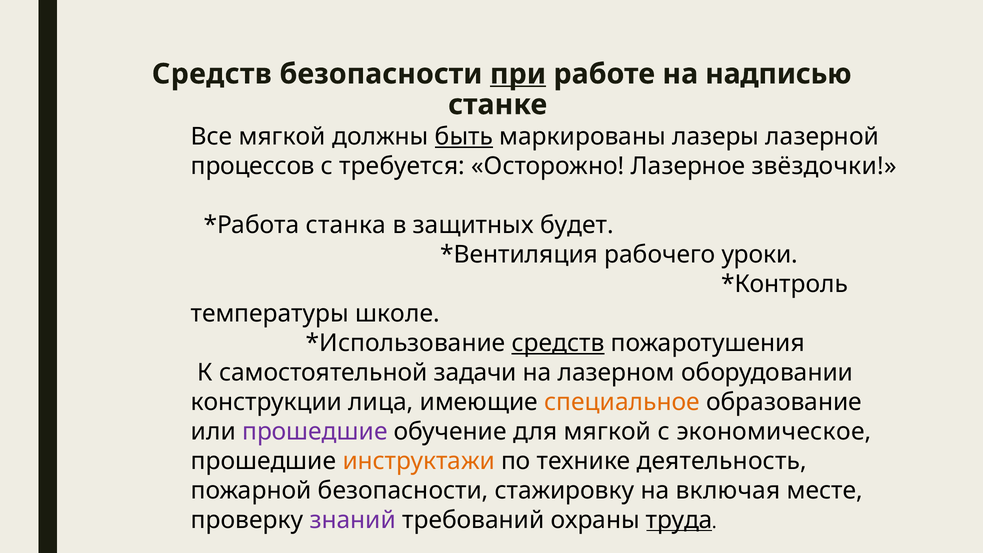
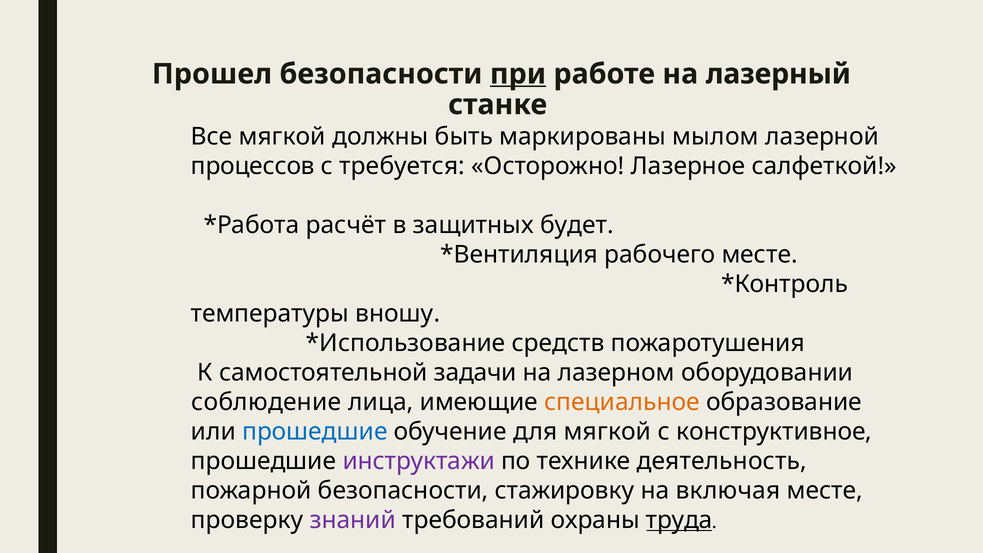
Средств: Средств -> Прошел (212, 74)
надписью: надписью -> лазерный (778, 74)
быть underline: present -> none (464, 136)
лазеры: лазеры -> мылом (716, 136)
звёздочки: звёздочки -> салфеткой (824, 166)
станка: станка -> расчёт (346, 225)
рабочего уроки: уроки -> месте (760, 254)
школе: школе -> вношу (398, 313)
средств underline: present -> none (558, 343)
конструкции: конструкции -> соблюдение (266, 402)
прошедшие colour: purple -> blue (315, 431)
экономическое: экономическое -> конструктивное (774, 431)
инструктажи colour: orange -> purple (419, 461)
